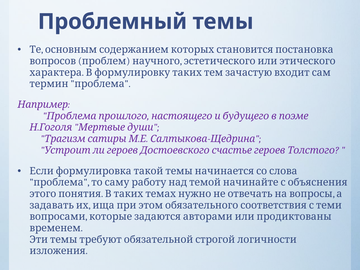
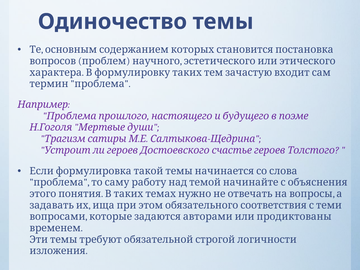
Проблемный: Проблемный -> Одиночество (112, 22)
